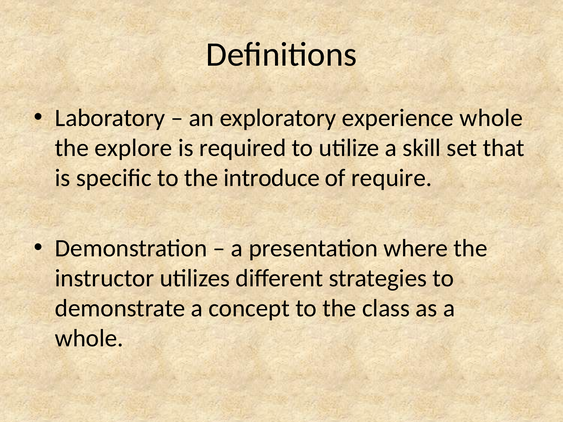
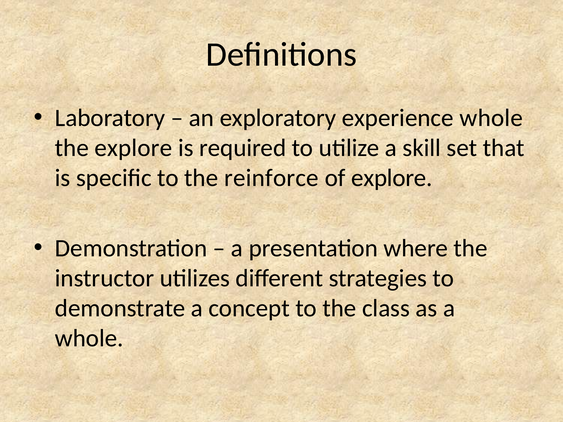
introduce: introduce -> reinforce (271, 178)
of require: require -> explore (392, 178)
